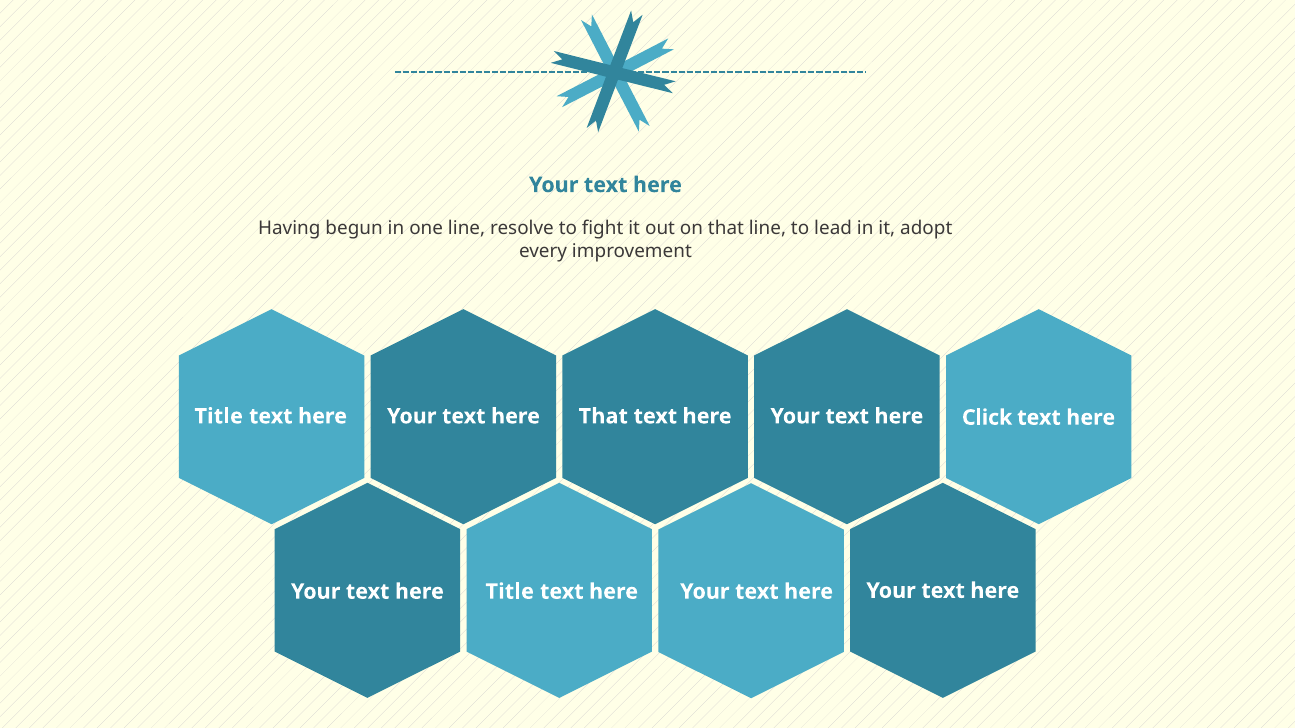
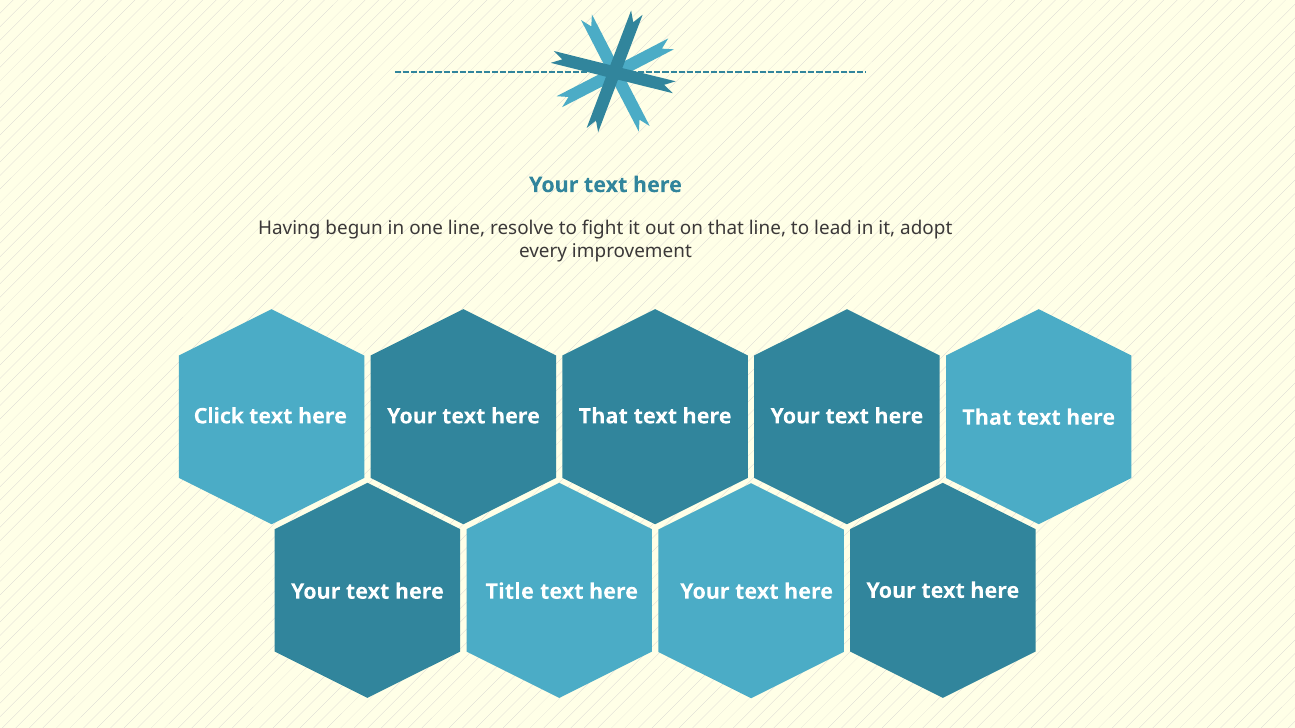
Title: Title -> Click (219, 417)
Click: Click -> That (987, 418)
